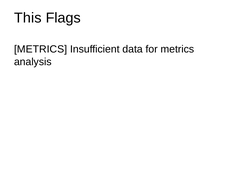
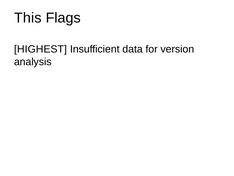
METRICS: METRICS -> HIGHEST (41, 49)
for metrics: metrics -> version (177, 49)
